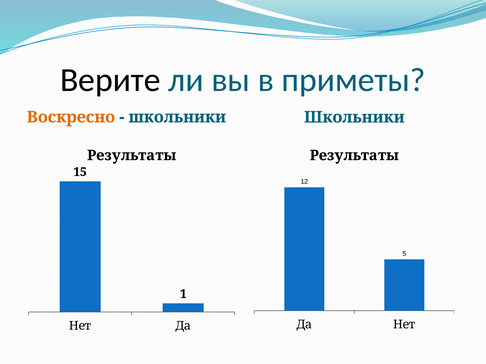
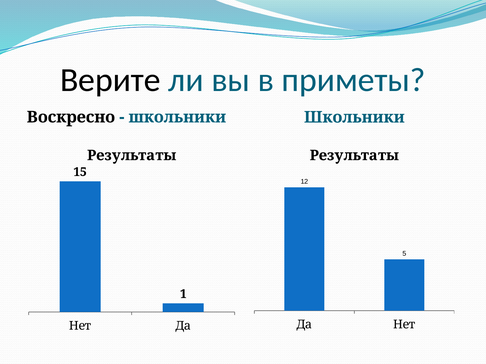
Воскресно colour: orange -> black (71, 117)
